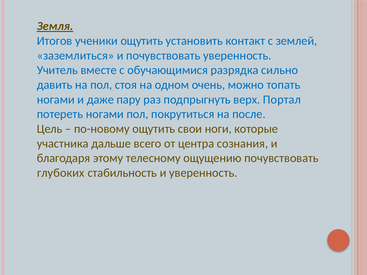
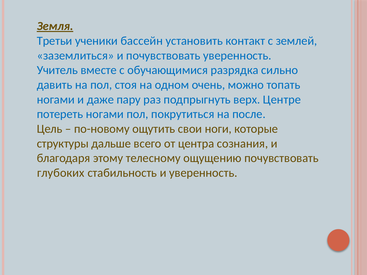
Итогов: Итогов -> Третьи (55, 41)
ученики ощутить: ощутить -> бассейн (142, 41)
Портал: Портал -> Центре (282, 100)
участника: участника -> структуры (63, 144)
